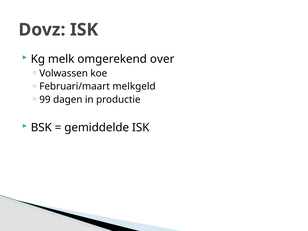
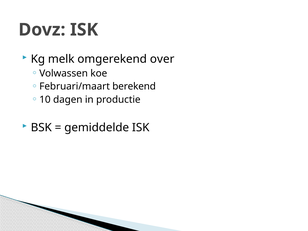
melkgeld: melkgeld -> berekend (134, 86)
99: 99 -> 10 (45, 100)
